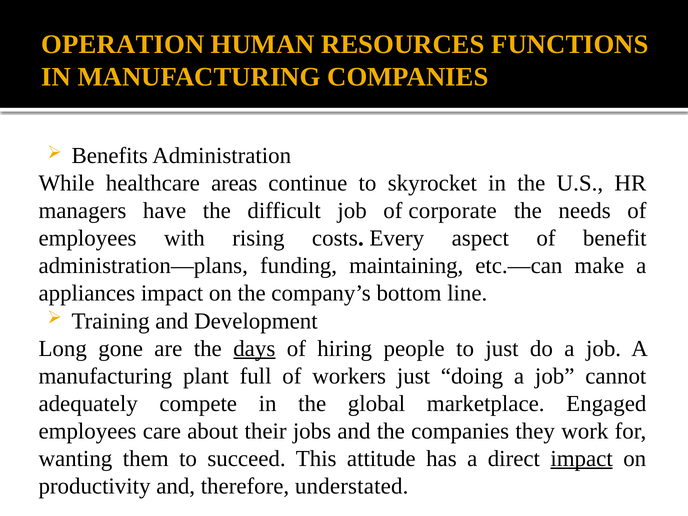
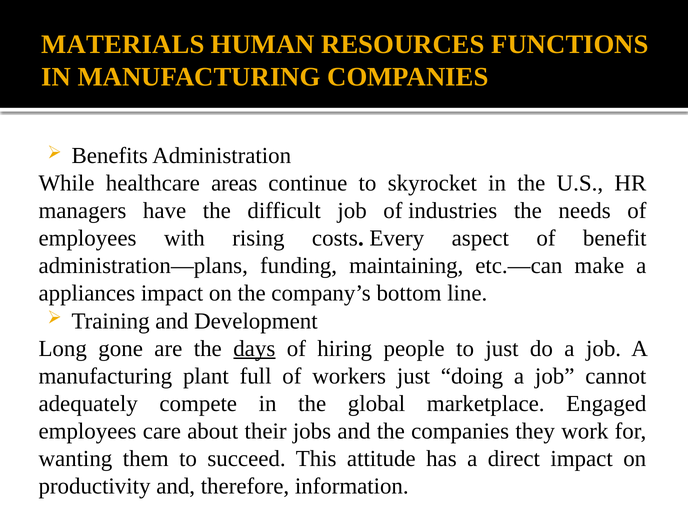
OPERATION: OPERATION -> MATERIALS (123, 45)
corporate: corporate -> industries (453, 211)
impact underline: present -> none (582, 459)
understated: understated -> information (352, 486)
